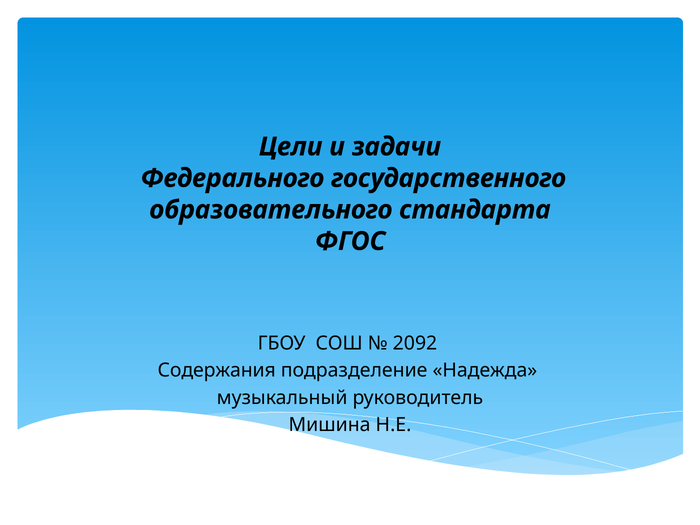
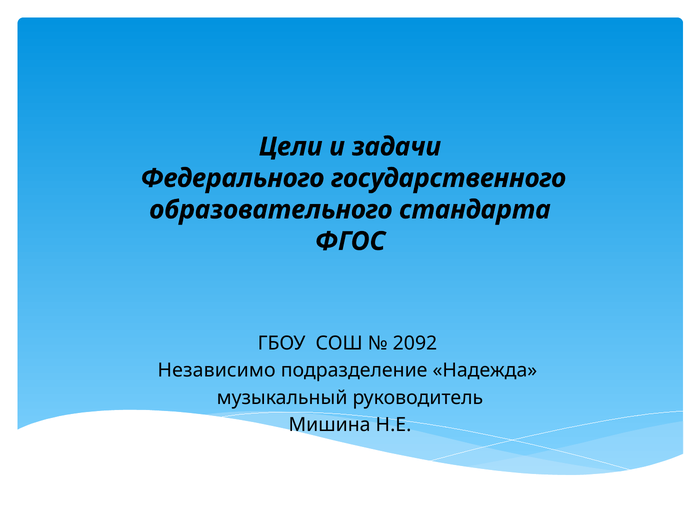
Содержания: Содержания -> Независимо (217, 371)
